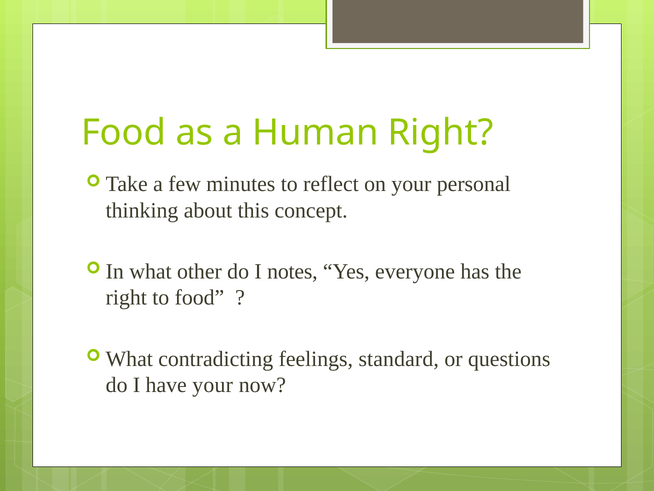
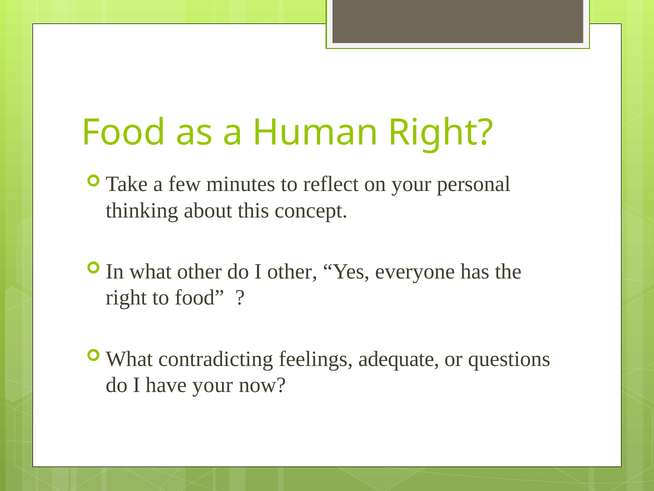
I notes: notes -> other (292, 271)
standard: standard -> adequate (399, 358)
